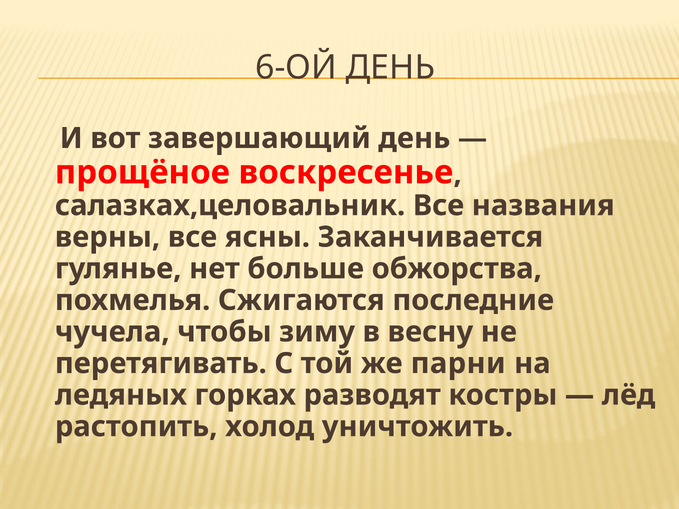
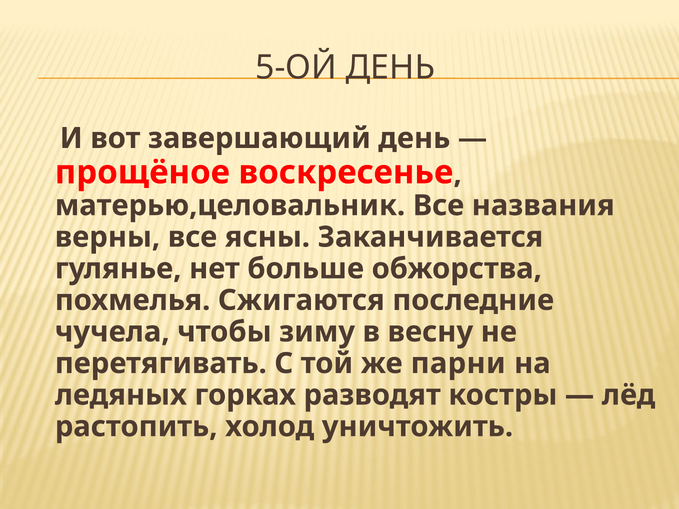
6-ОЙ: 6-ОЙ -> 5-ОЙ (296, 67)
салазках,целовальник: салазках,целовальник -> матерью,целовальник (230, 206)
